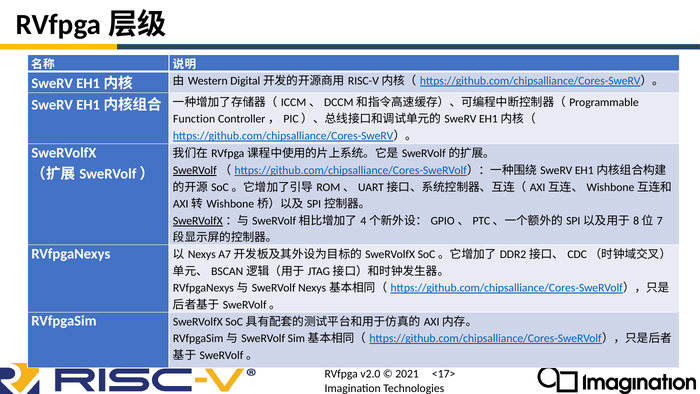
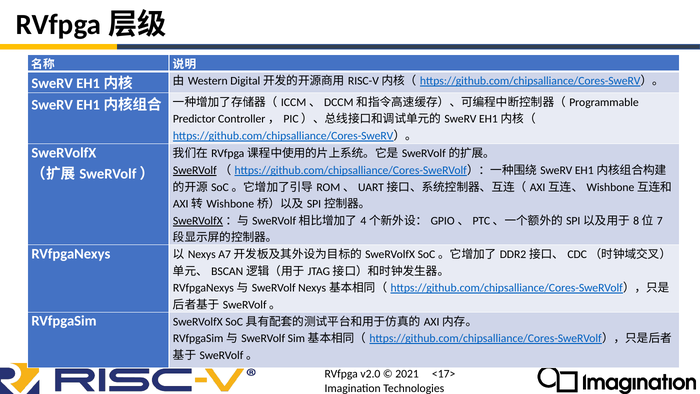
Function: Function -> Predictor (194, 119)
